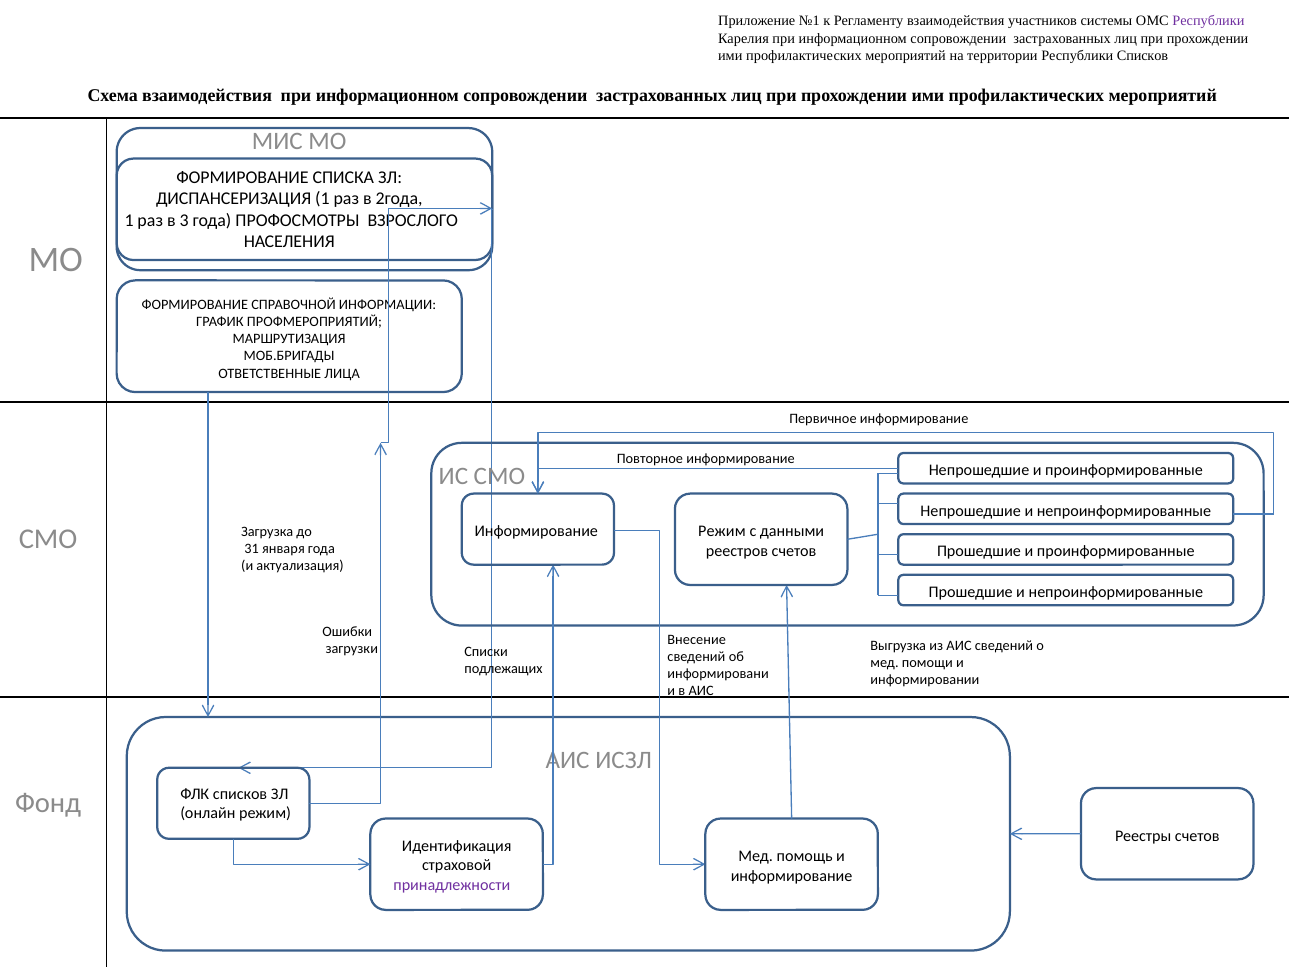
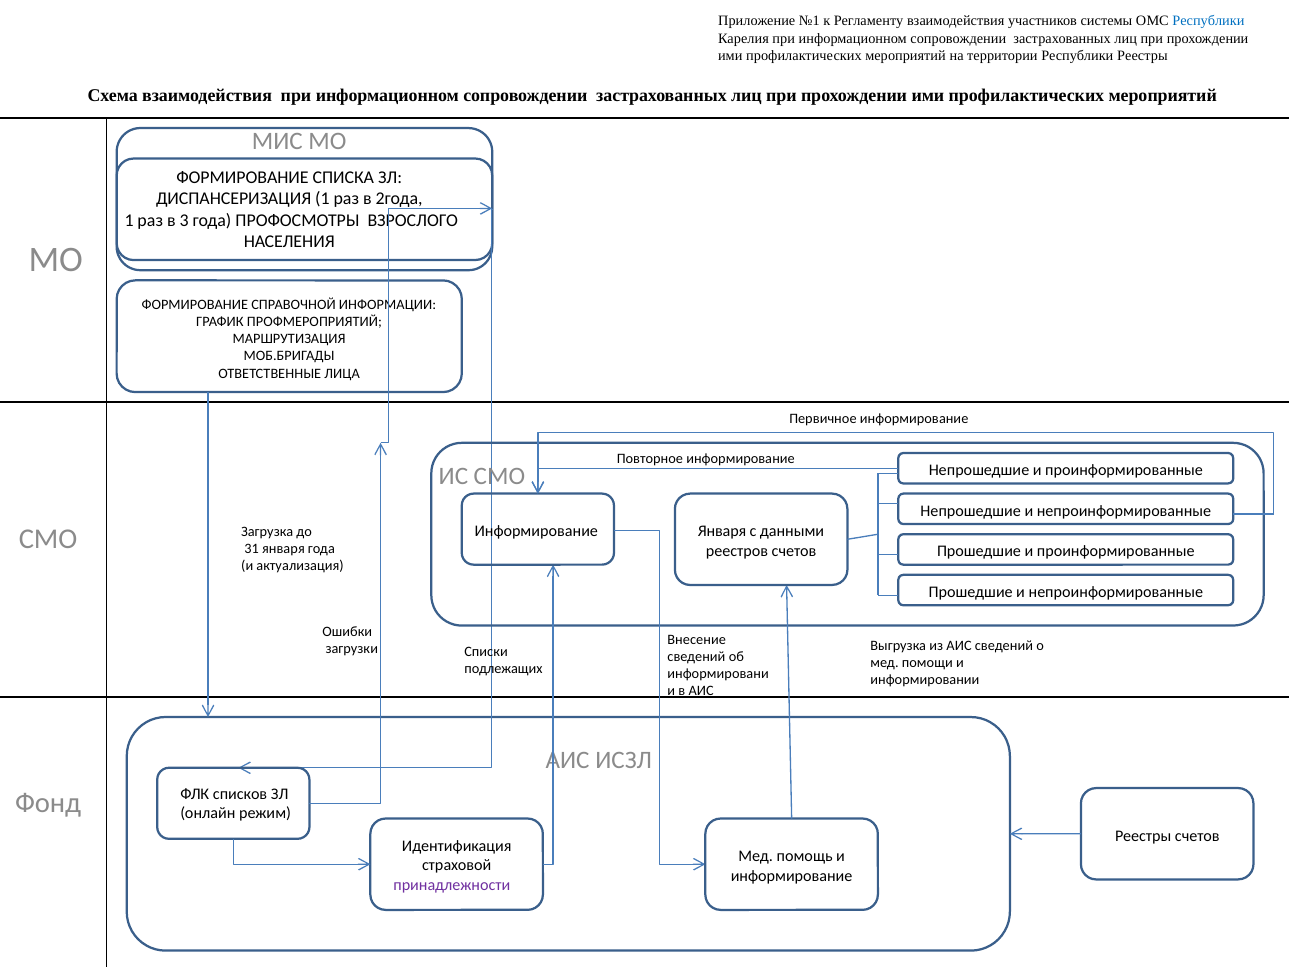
Республики colour: purple -> blue (1208, 21)
Республики Списков: Списков -> Реестры (1142, 55)
Информирование Режим: Режим -> Января (722, 531)
